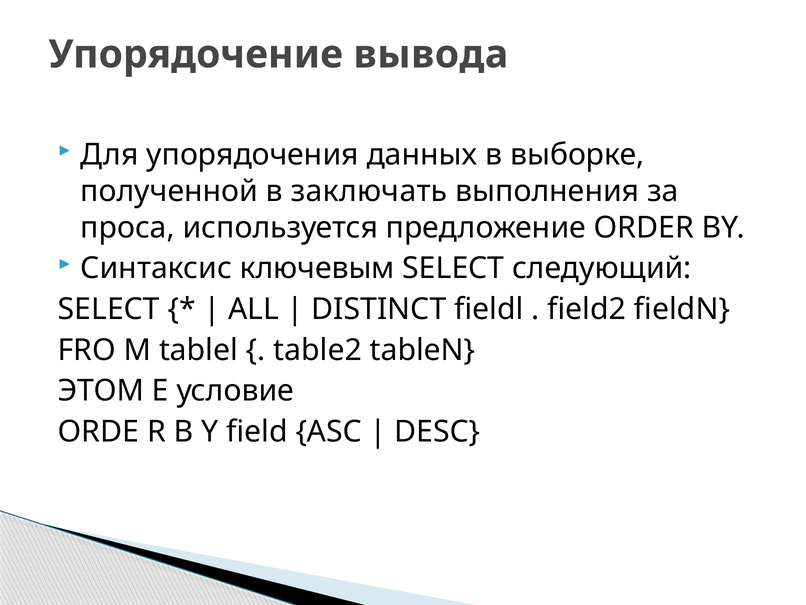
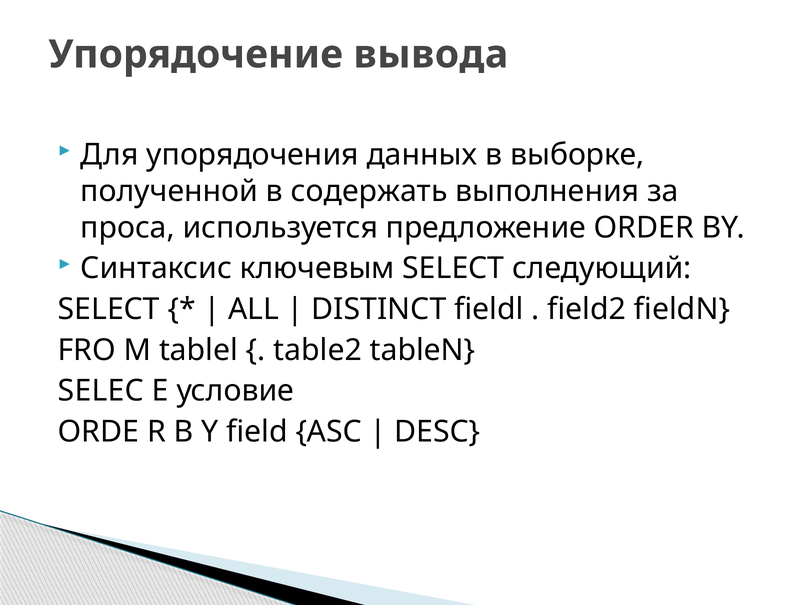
заключать: заключать -> содержать (369, 191)
ЭТОМ: ЭТОМ -> SELEC (101, 391)
